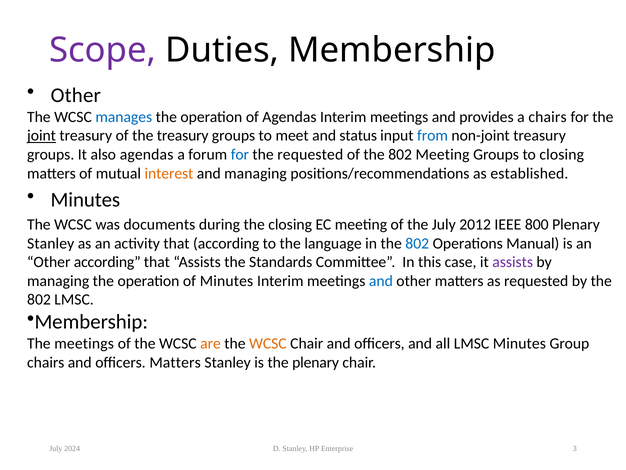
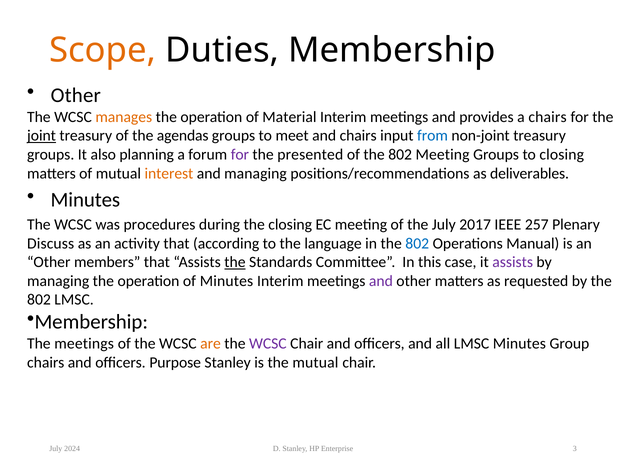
Scope colour: purple -> orange (103, 50)
manages colour: blue -> orange (124, 117)
of Agendas: Agendas -> Material (289, 117)
the treasury: treasury -> agendas (183, 136)
and status: status -> chairs (358, 136)
also agendas: agendas -> planning (147, 154)
for colour: blue -> purple (240, 154)
the requested: requested -> presented (310, 154)
established: established -> deliverables (530, 173)
documents: documents -> procedures (159, 224)
2012: 2012 -> 2017 (475, 224)
800: 800 -> 257 (537, 224)
Stanley: Stanley -> Discuss (51, 243)
Other according: according -> members (107, 262)
the underline: none -> present (235, 262)
and colour: blue -> purple (381, 281)
WCSC colour: orange -> purple (268, 343)
officers Matters: Matters -> Purpose (175, 362)
the plenary: plenary -> mutual (315, 362)
